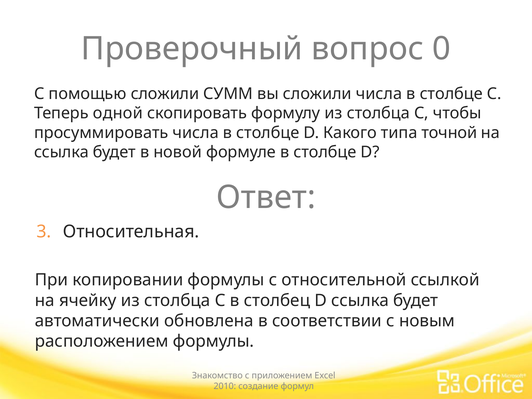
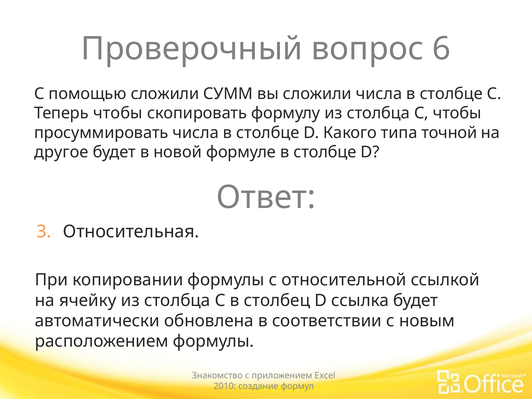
0: 0 -> 6 (442, 49)
Теперь одной: одной -> чтобы (118, 113)
ссылка: ссылка -> другое (61, 152)
